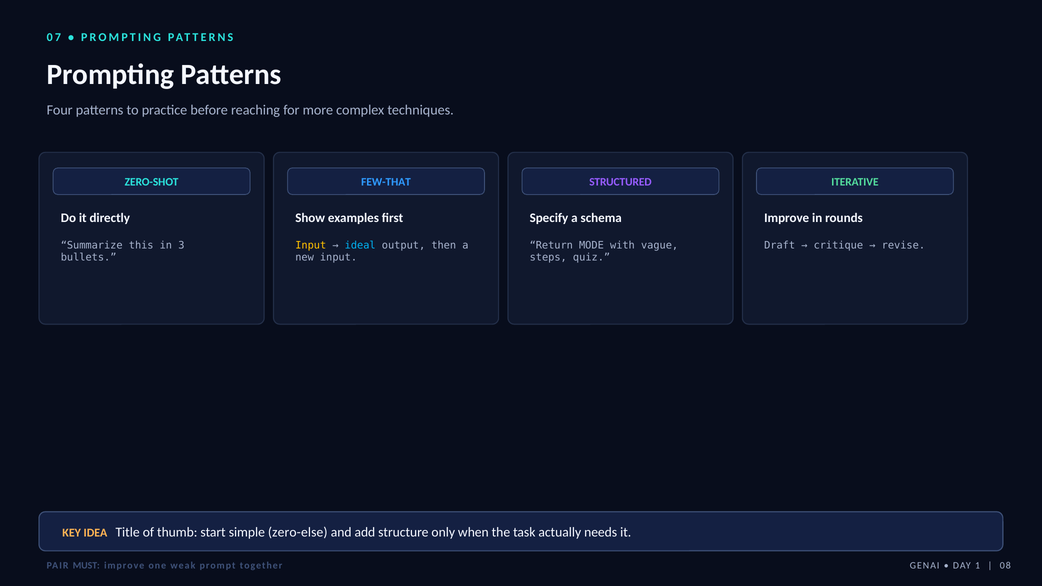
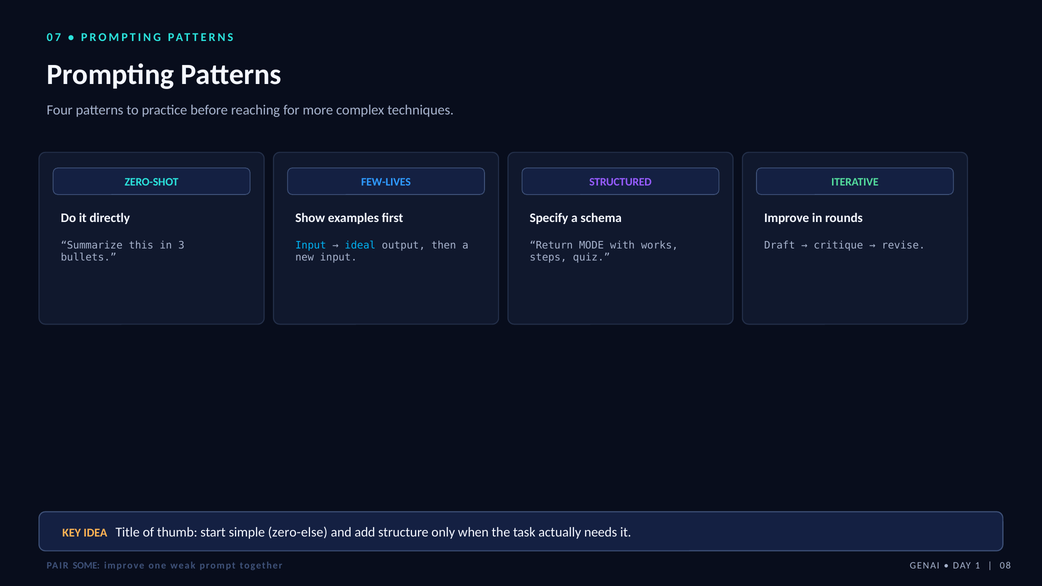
FEW-THAT: FEW-THAT -> FEW-LIVES (386, 182)
Input colour: yellow -> light blue (311, 245)
vague: vague -> works (660, 245)
MUST: MUST -> SOME (86, 566)
